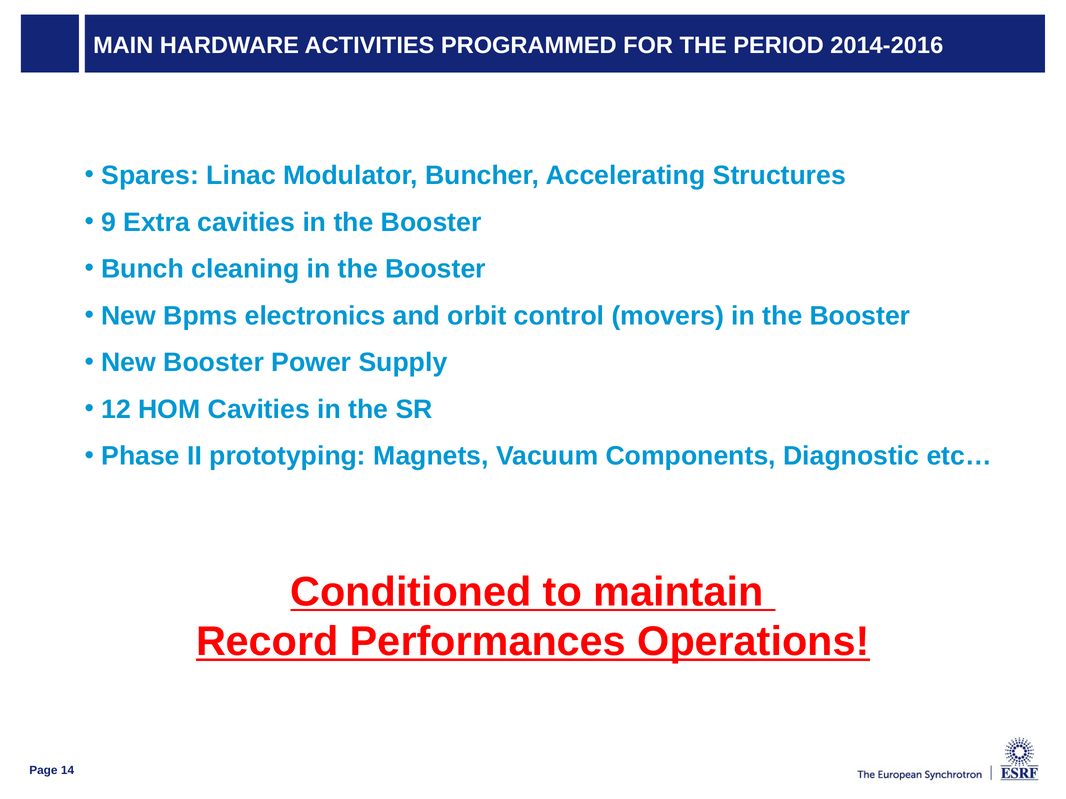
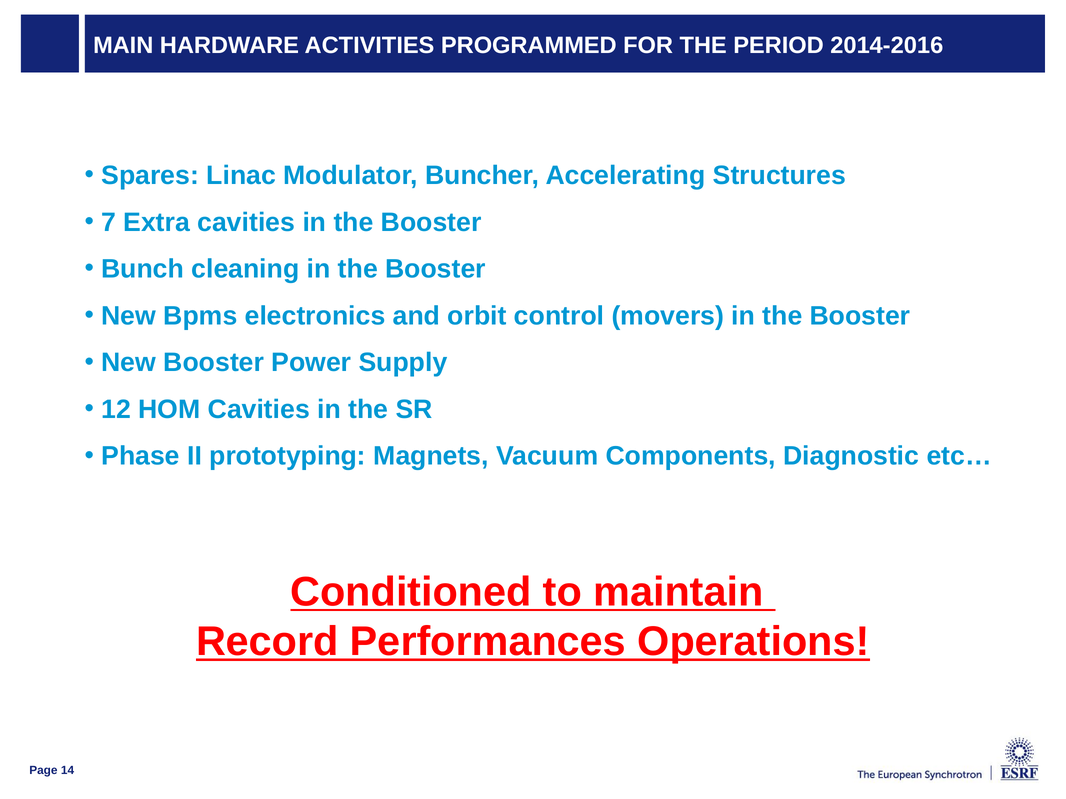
9: 9 -> 7 (109, 222)
